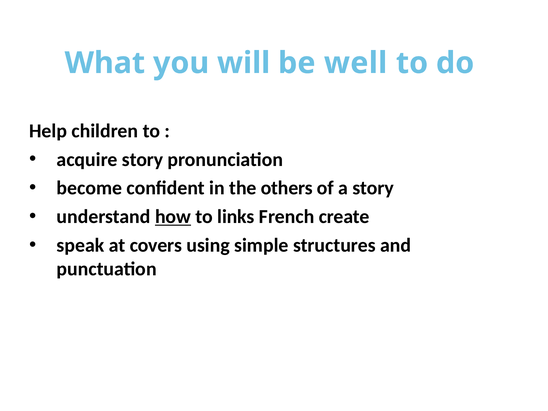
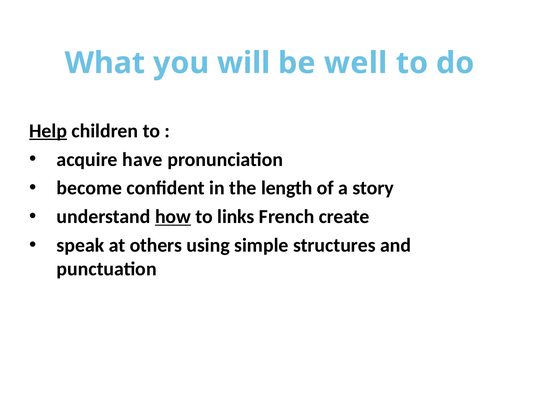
Help underline: none -> present (48, 131)
acquire story: story -> have (142, 159)
others: others -> length (287, 188)
covers: covers -> others (156, 245)
